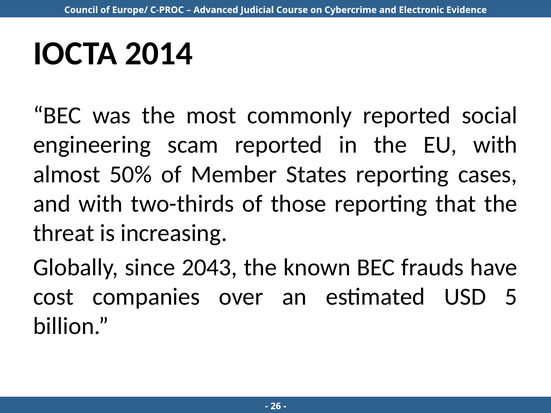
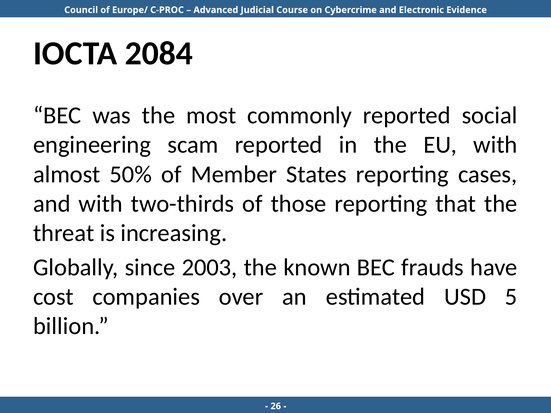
2014: 2014 -> 2084 (159, 53)
2043: 2043 -> 2003 (210, 267)
